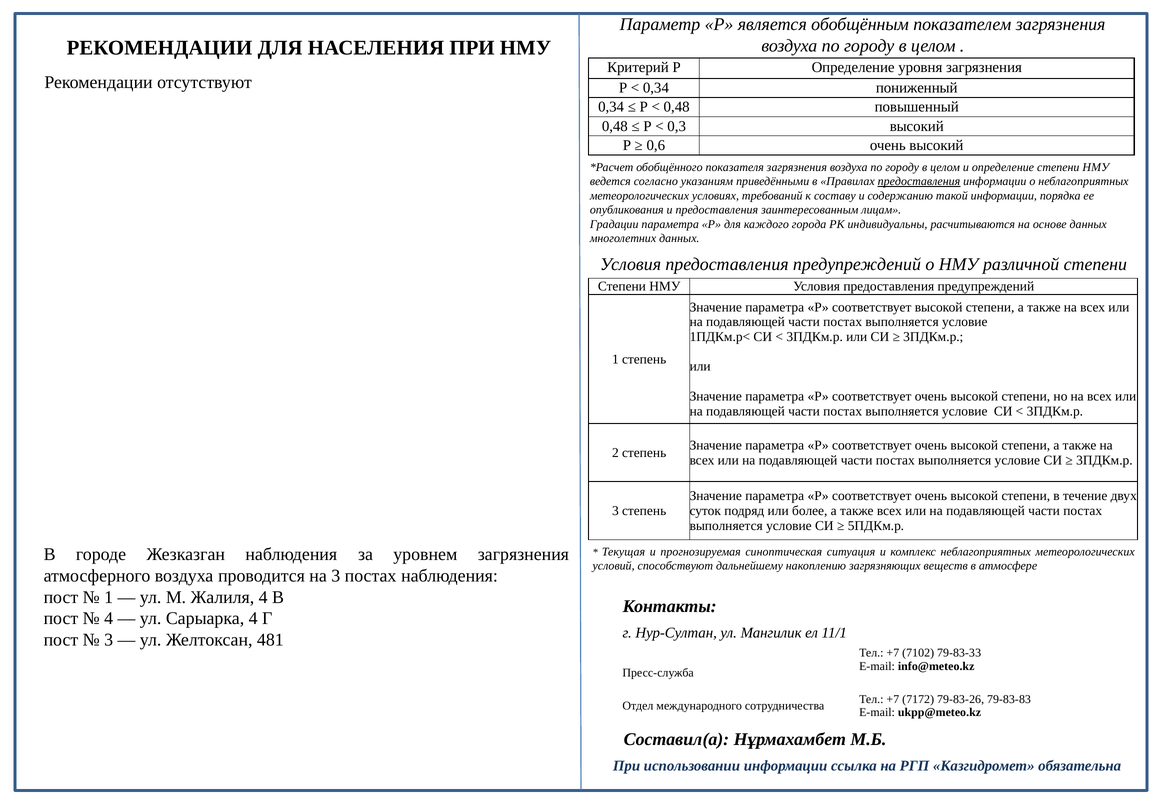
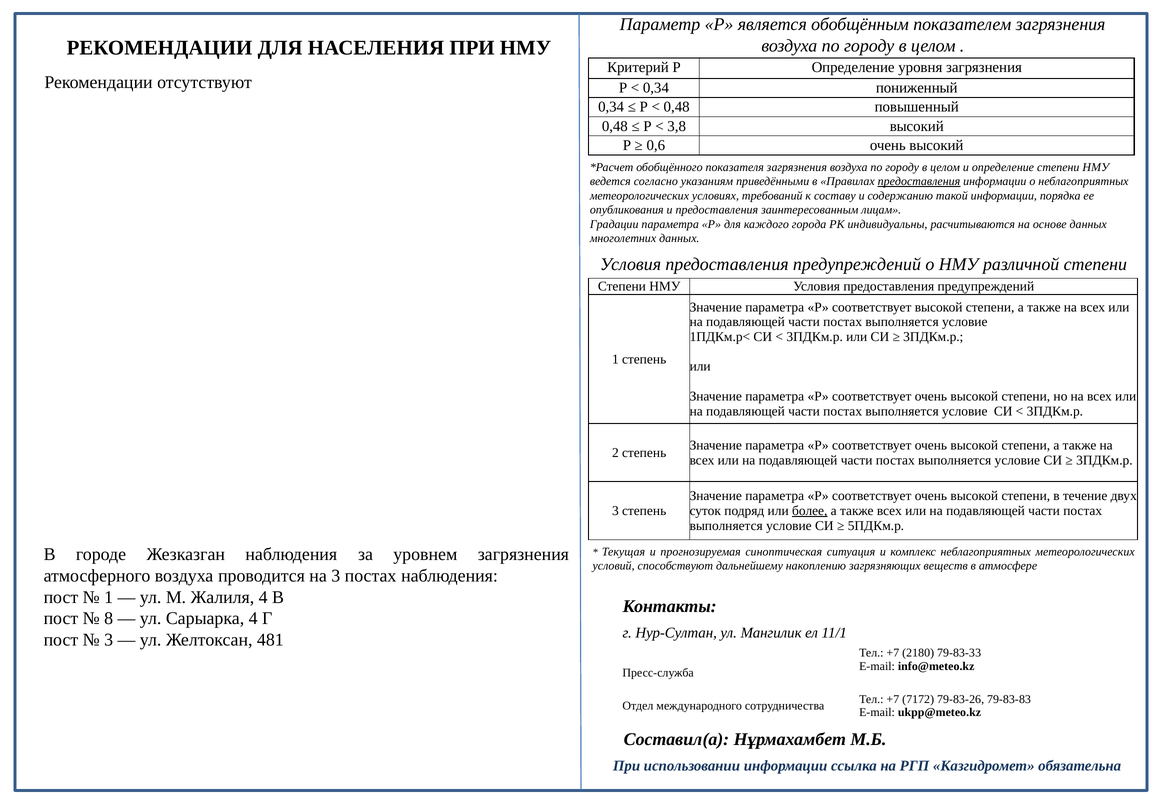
0,3: 0,3 -> 3,8 (677, 126)
более underline: none -> present (810, 511)
4: 4 -> 8 (109, 619)
7102: 7102 -> 2180 (918, 653)
